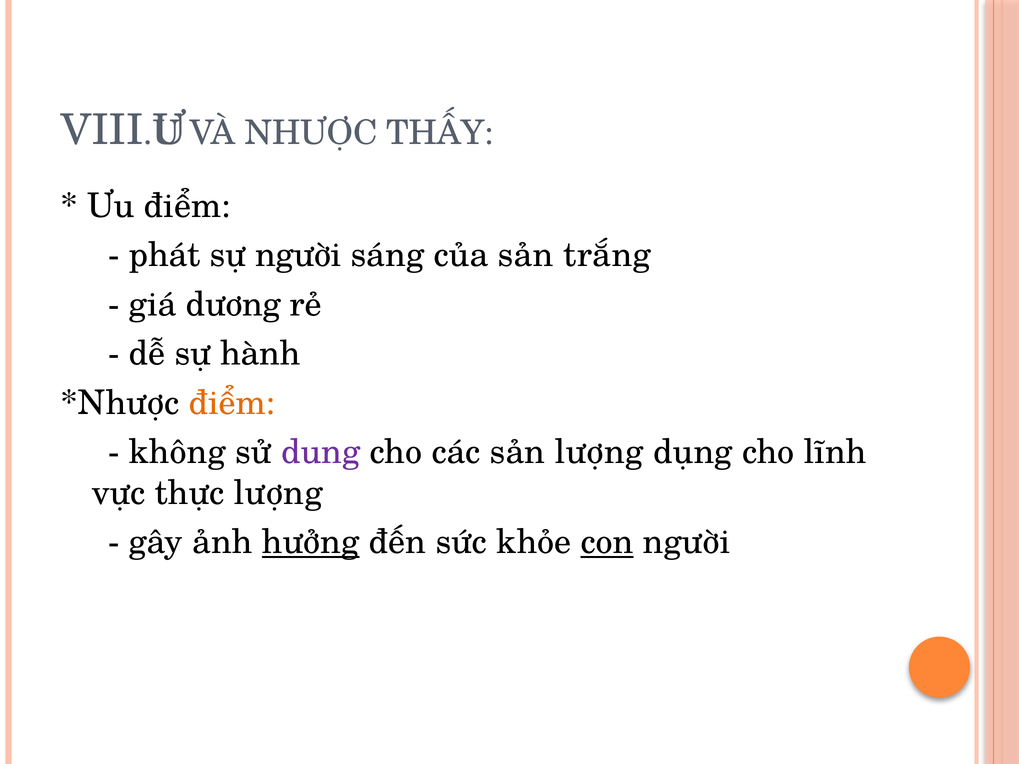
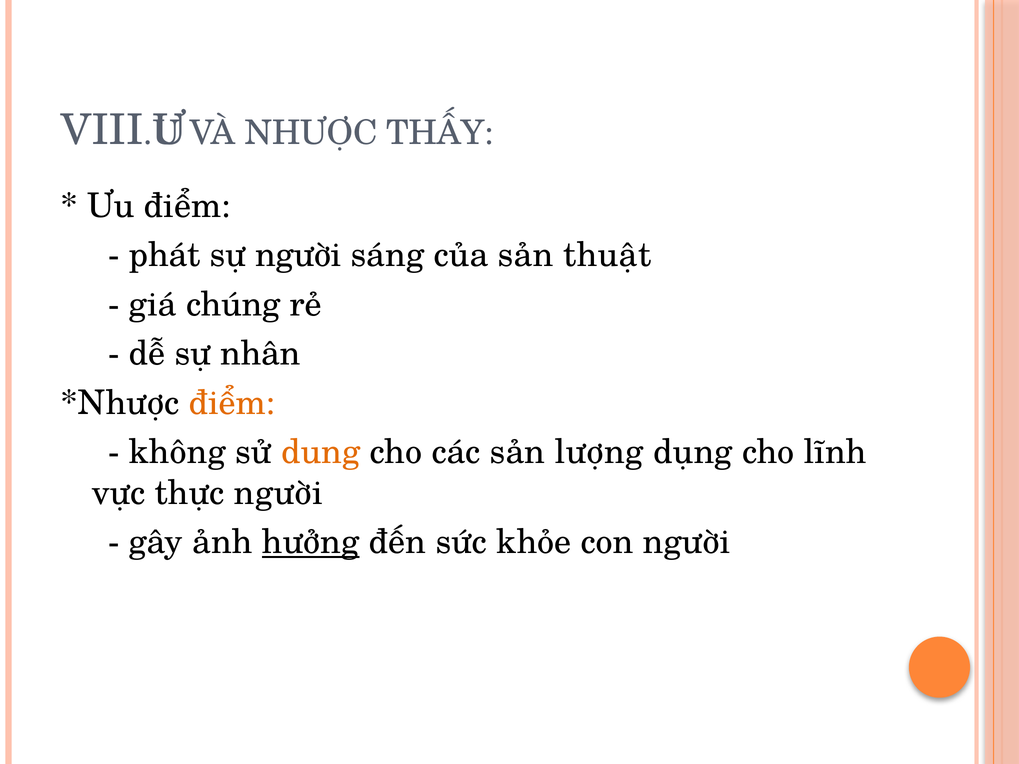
trắng: trắng -> thuật (607, 255)
dương: dương -> chúng (233, 305)
hành: hành -> nhân (260, 354)
dung colour: purple -> orange (321, 452)
thực lượng: lượng -> người (278, 493)
con underline: present -> none (607, 542)
